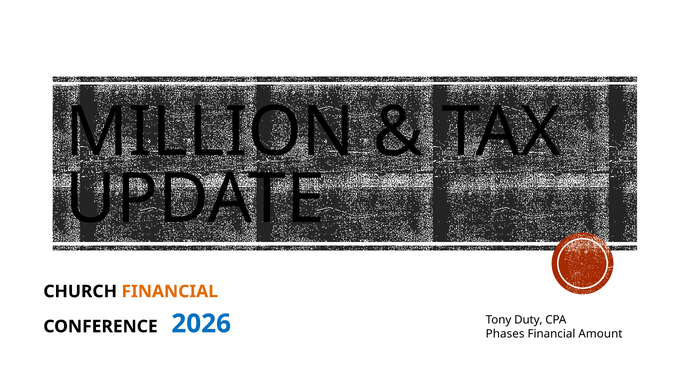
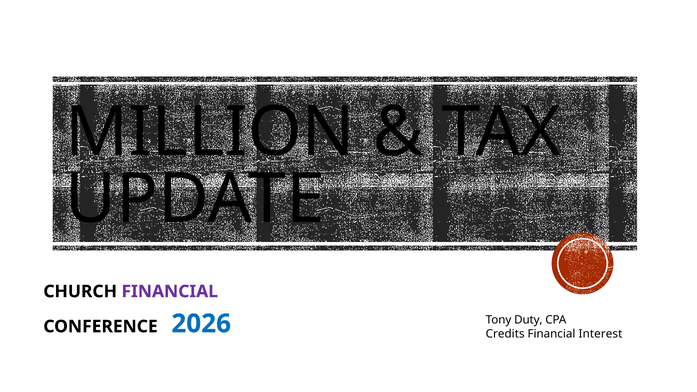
FINANCIAL colour: orange -> purple (170, 292)
Phases: Phases -> Credits (505, 334)
Amount: Amount -> Interest (600, 334)
